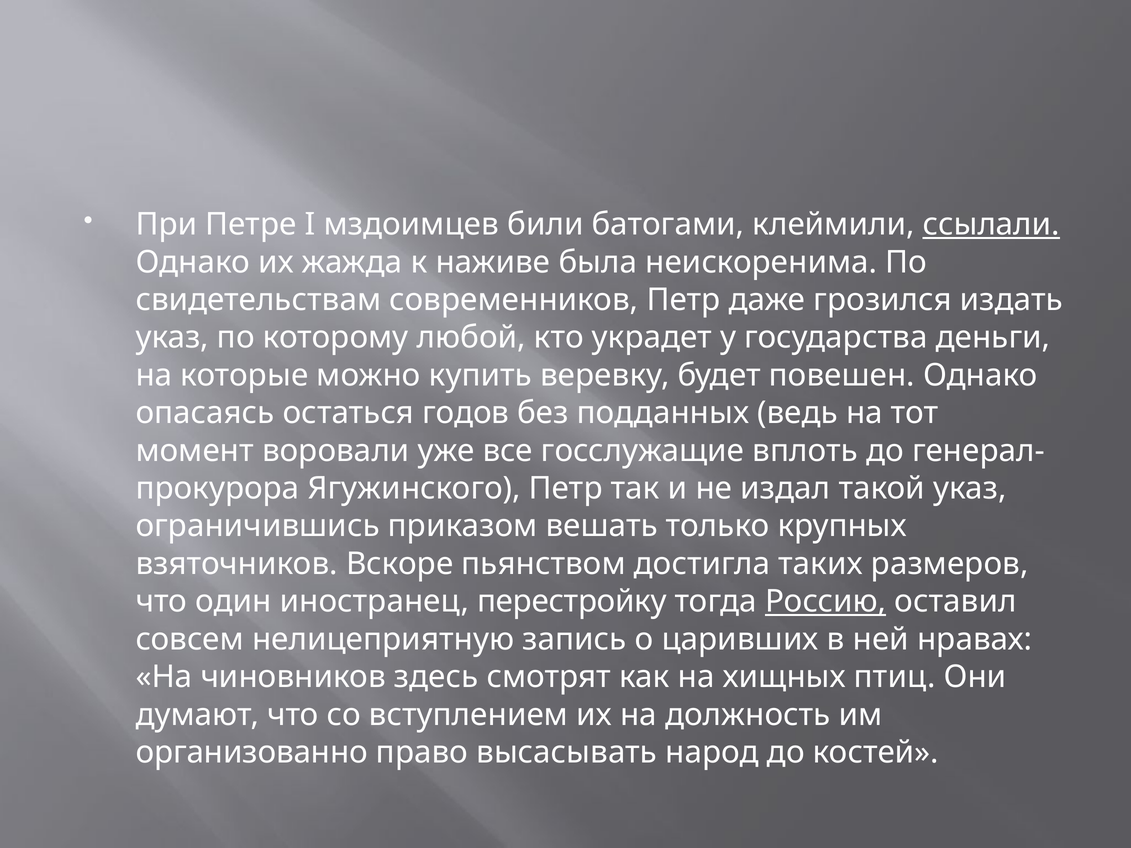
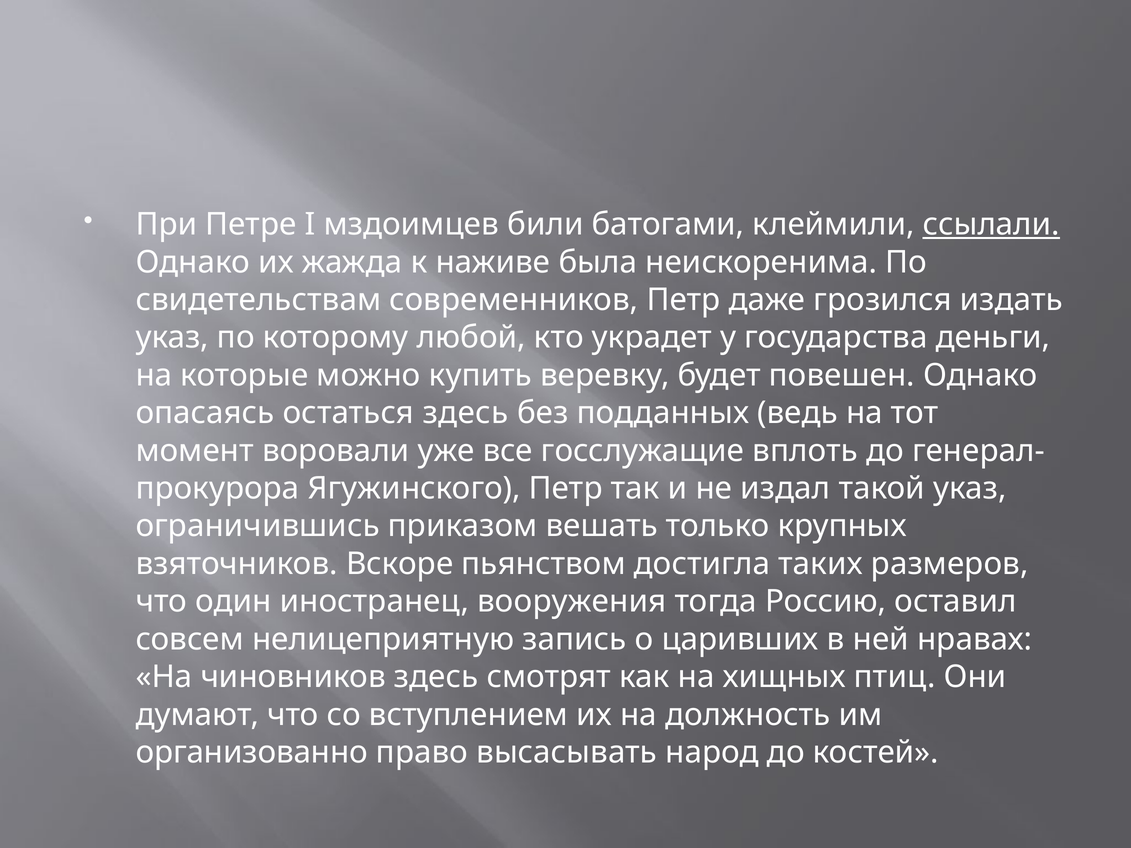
остаться годов: годов -> здесь (465, 413)
перестройку: перестройку -> вооружения (572, 602)
Россию underline: present -> none (826, 602)
